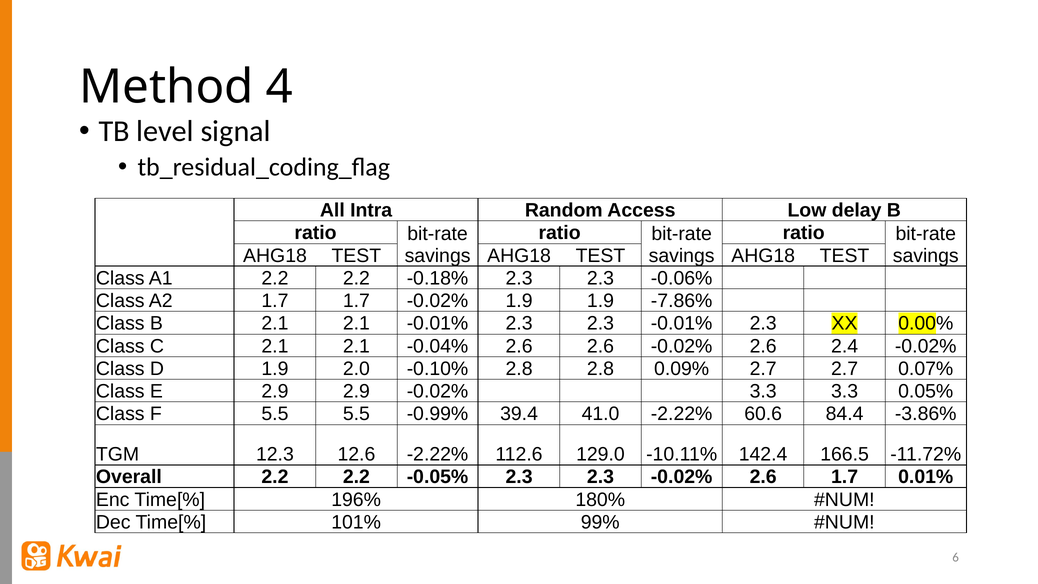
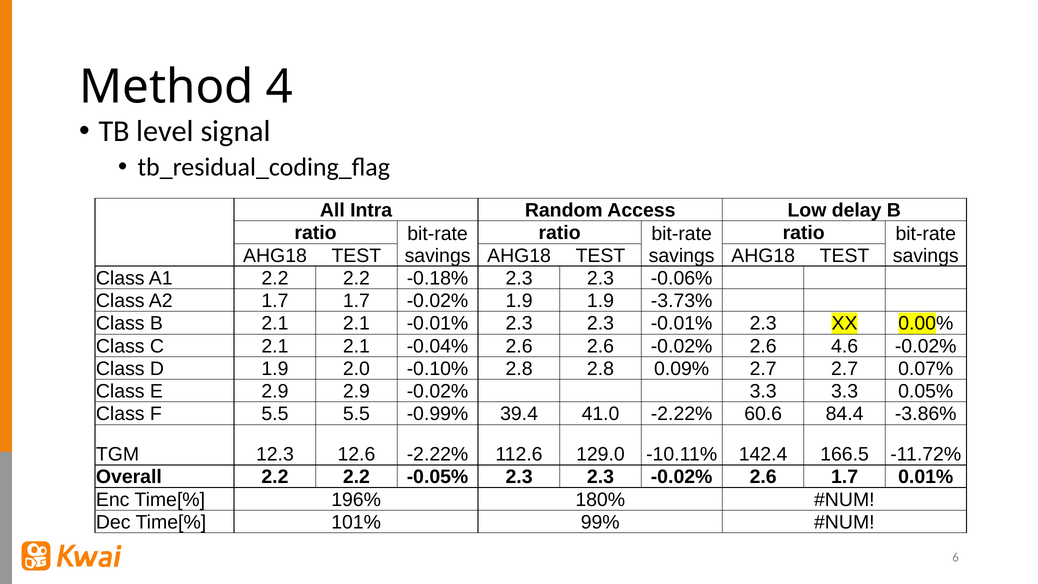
-7.86%: -7.86% -> -3.73% (682, 301)
2.4: 2.4 -> 4.6 (845, 346)
